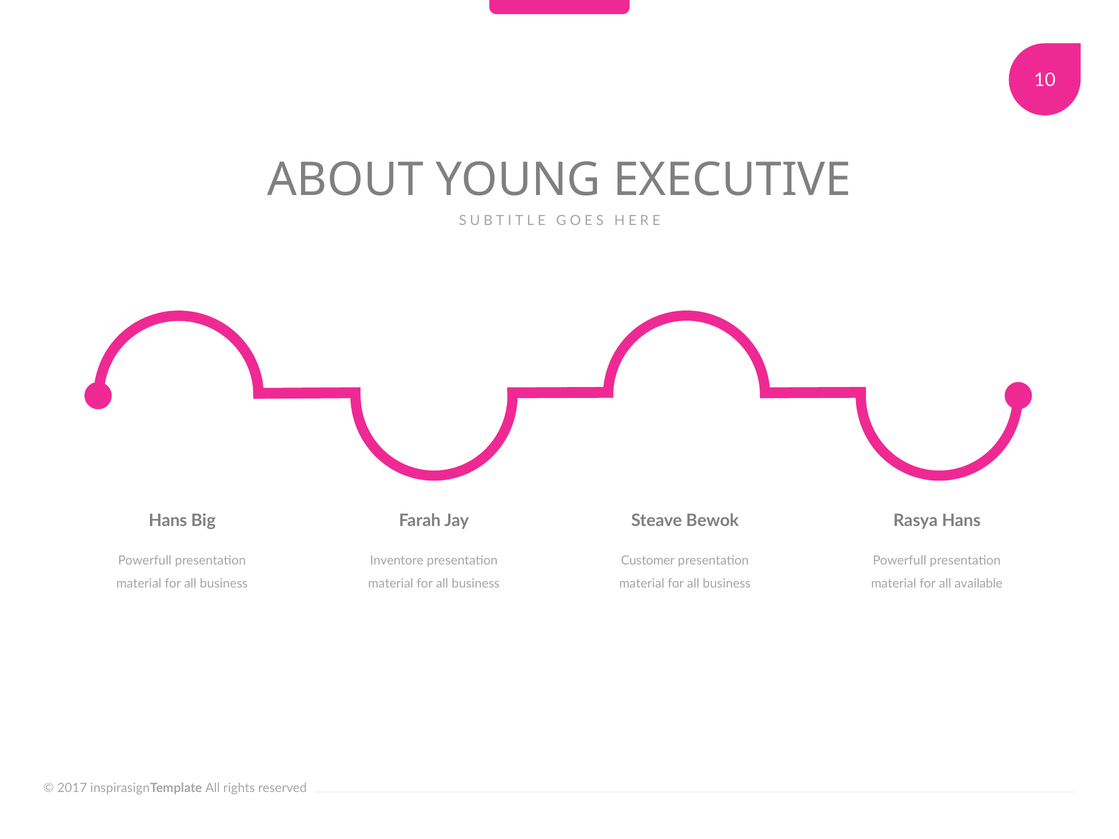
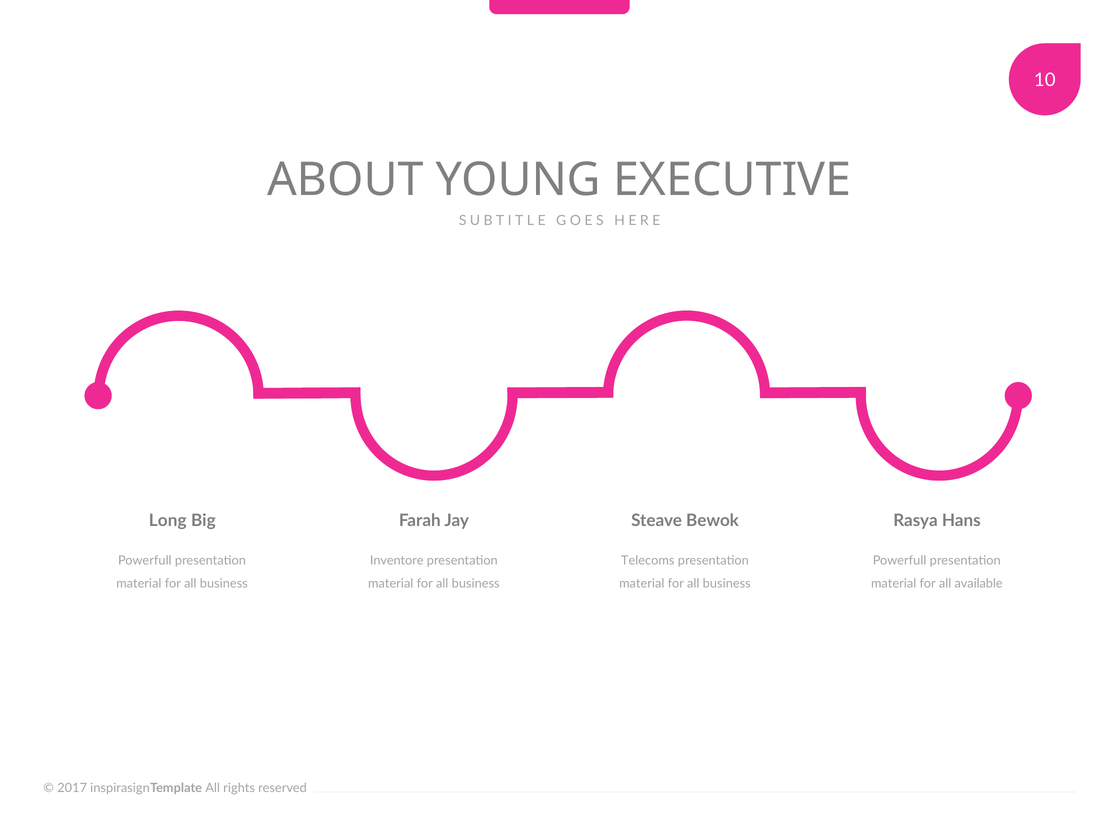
Hans: Hans -> Long (168, 521)
Customer: Customer -> Telecoms (648, 560)
